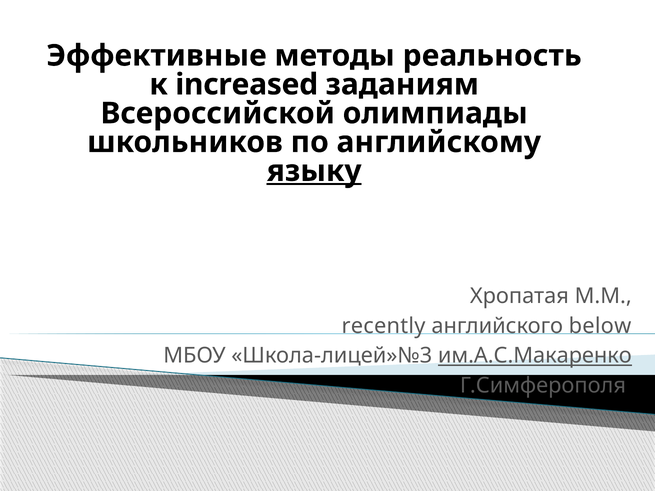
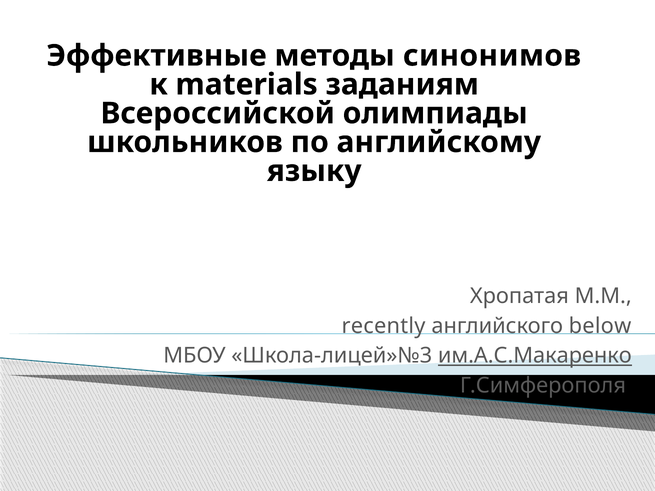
реальность: реальность -> синонимов (492, 56)
increased: increased -> materials (247, 85)
языку underline: present -> none (314, 171)
